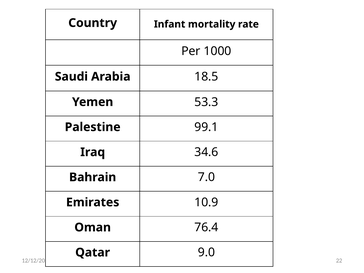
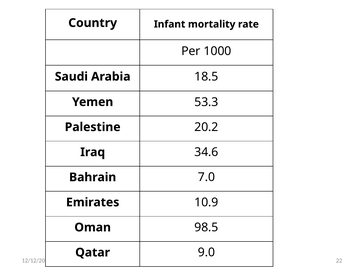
99.1: 99.1 -> 20.2 (206, 127)
76.4: 76.4 -> 98.5 (206, 227)
